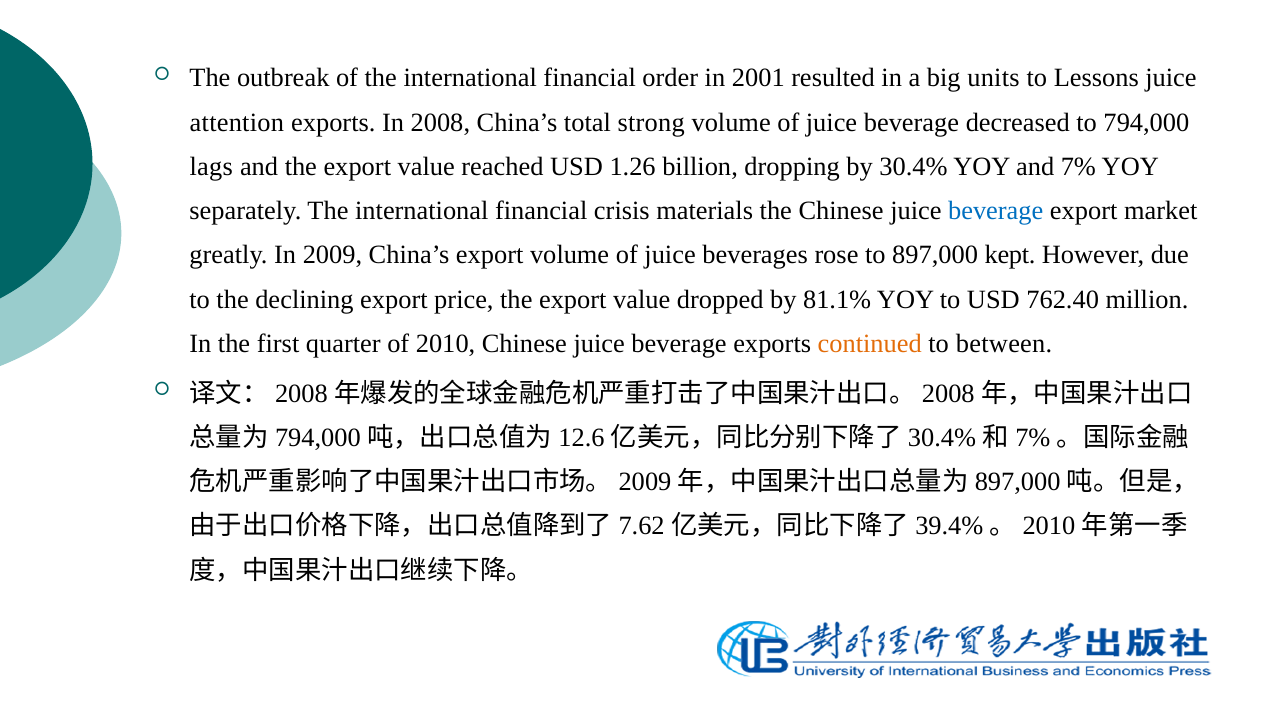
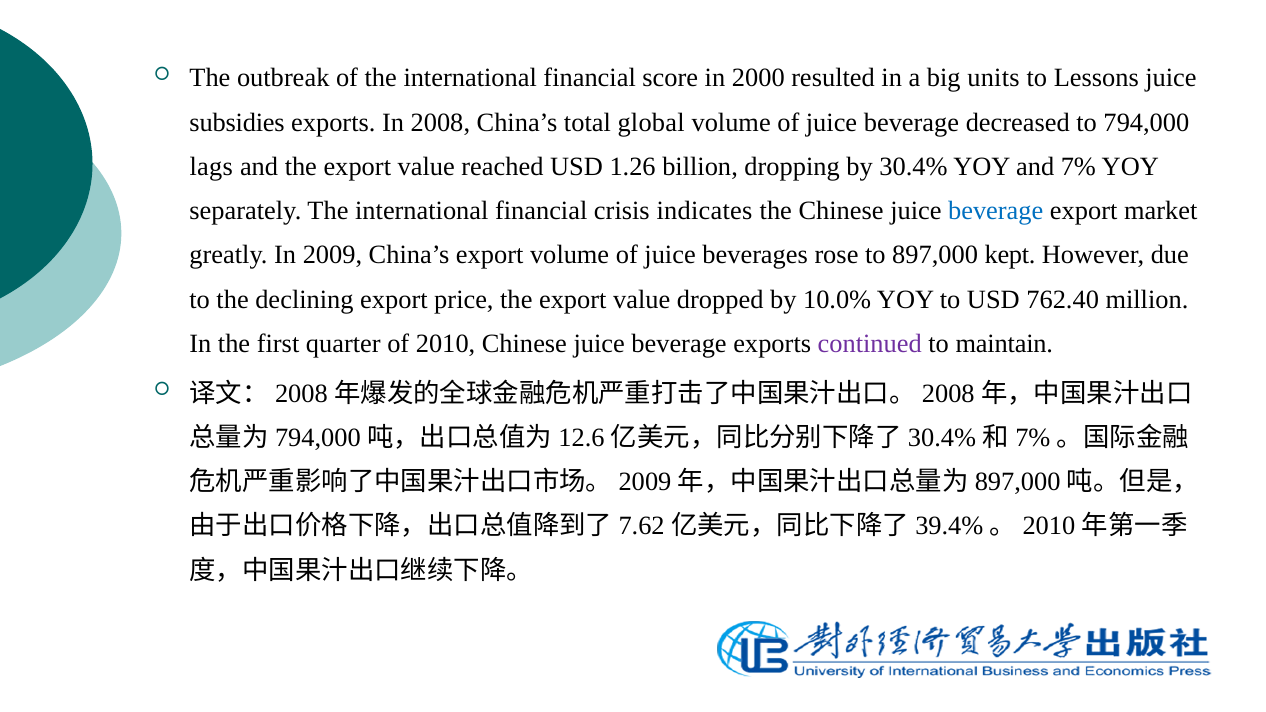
order: order -> score (670, 78)
2001: 2001 -> 2000 (758, 78)
attention: attention -> subsidies (237, 122)
strong: strong -> global (651, 122)
materials: materials -> indicates (705, 211)
81.1%: 81.1% -> 10.0% (837, 300)
continued colour: orange -> purple (870, 344)
between: between -> maintain (1004, 344)
